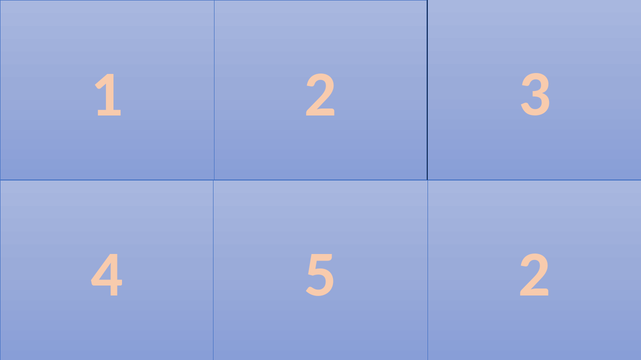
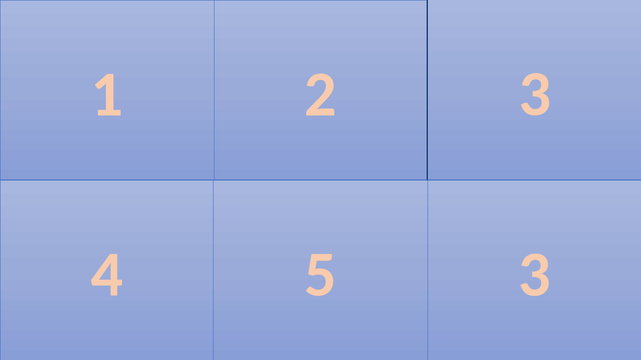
2: 2 -> 3 (534, 275)
